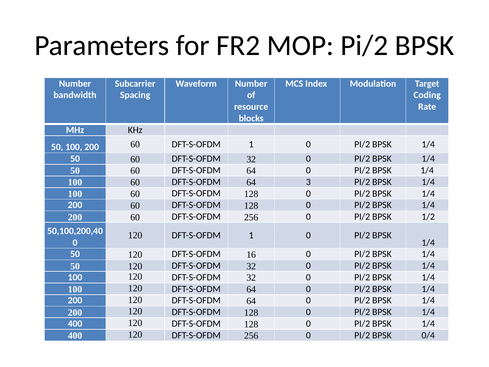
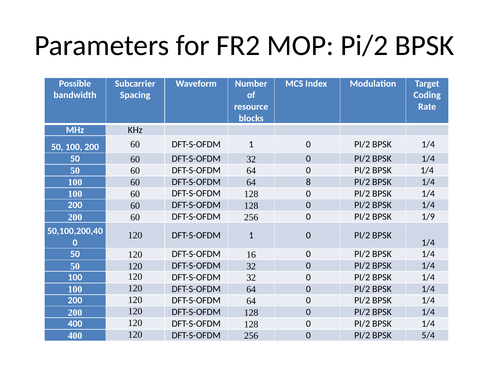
Number: Number -> Possible (75, 84)
3: 3 -> 8 (308, 182)
1/2: 1/2 -> 1/9 (428, 217)
0/4: 0/4 -> 5/4 (428, 335)
